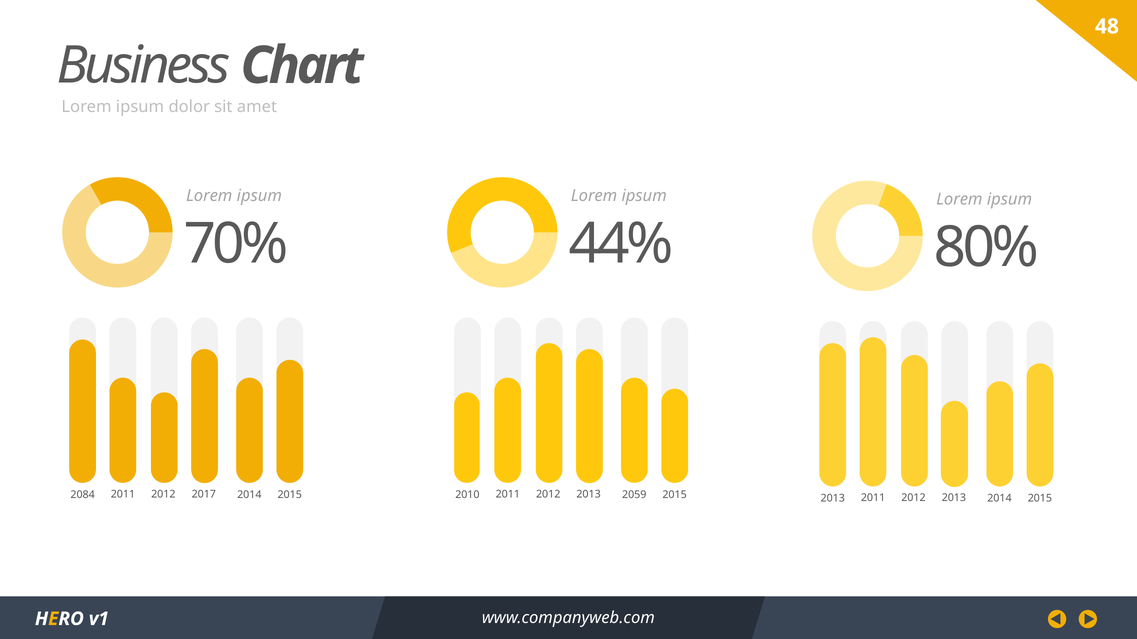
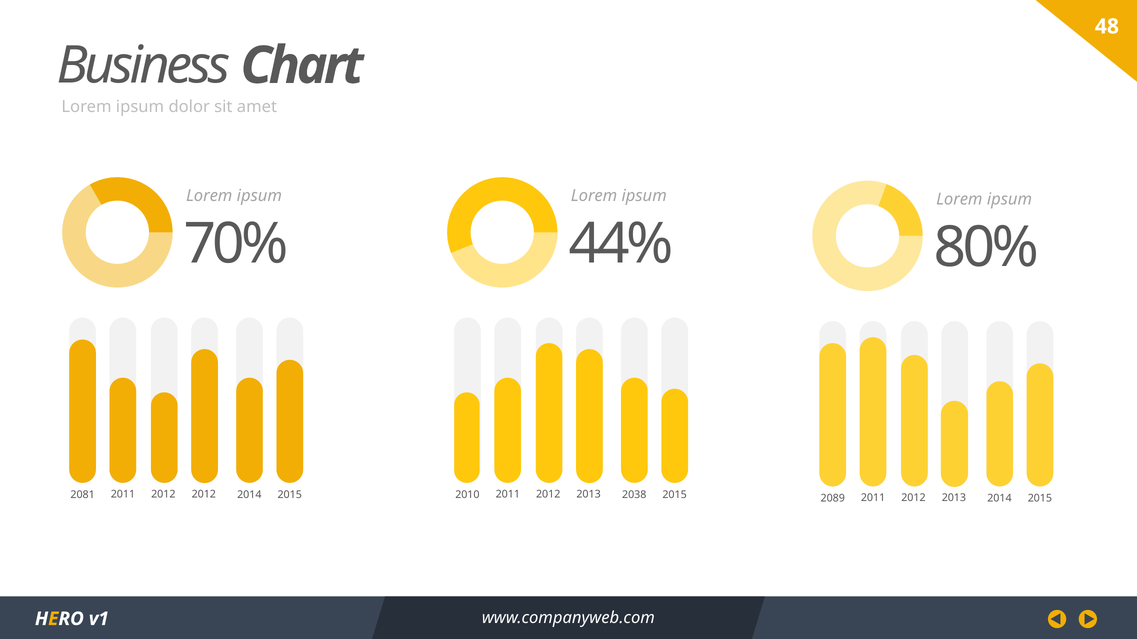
2084: 2084 -> 2081 (83, 495)
2012 2017: 2017 -> 2012 (204, 495)
2059: 2059 -> 2038 (634, 495)
2013: 2013 -> 2089 (833, 499)
